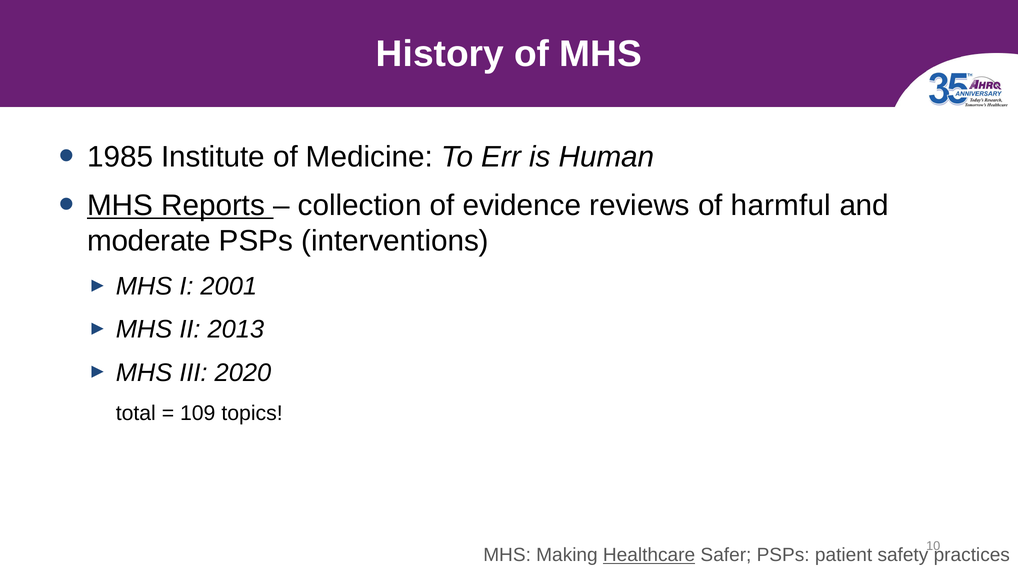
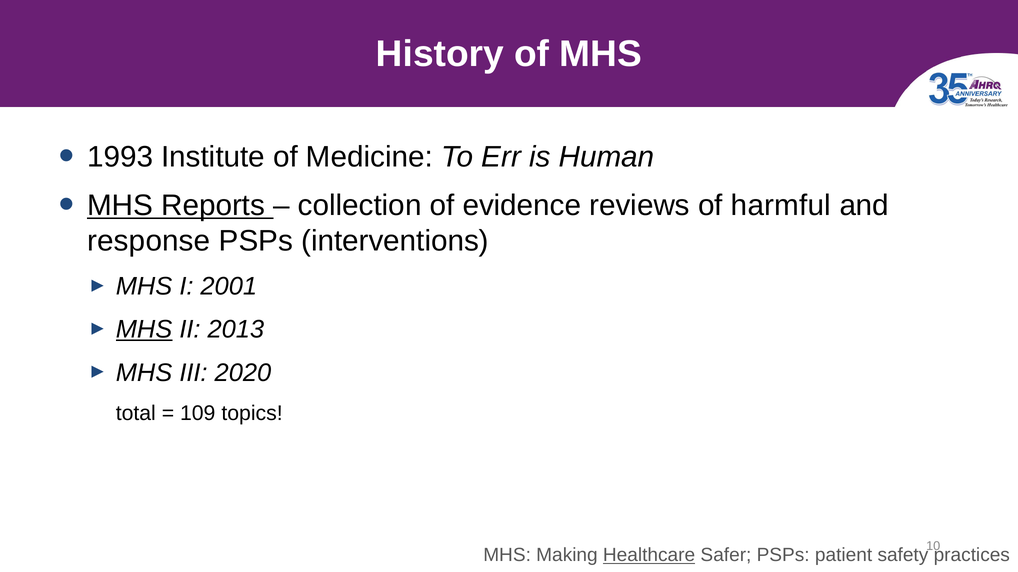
1985: 1985 -> 1993 (120, 157)
moderate: moderate -> response (149, 241)
MHS underline: none -> present (144, 330)
